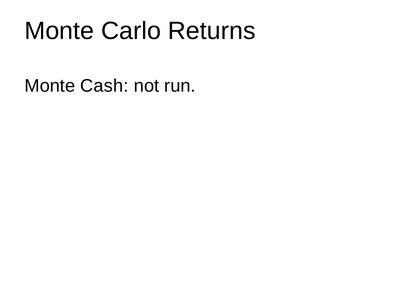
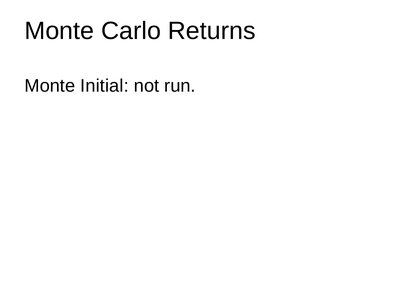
Cash: Cash -> Initial (104, 86)
